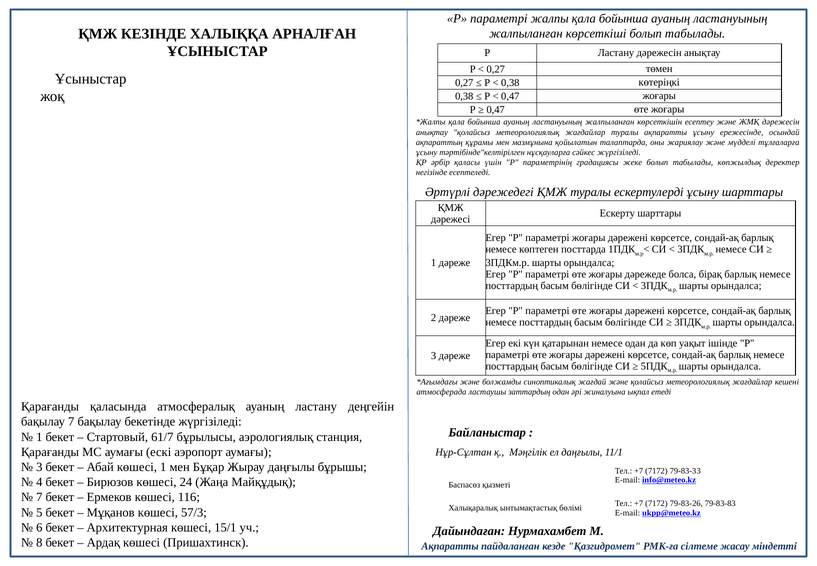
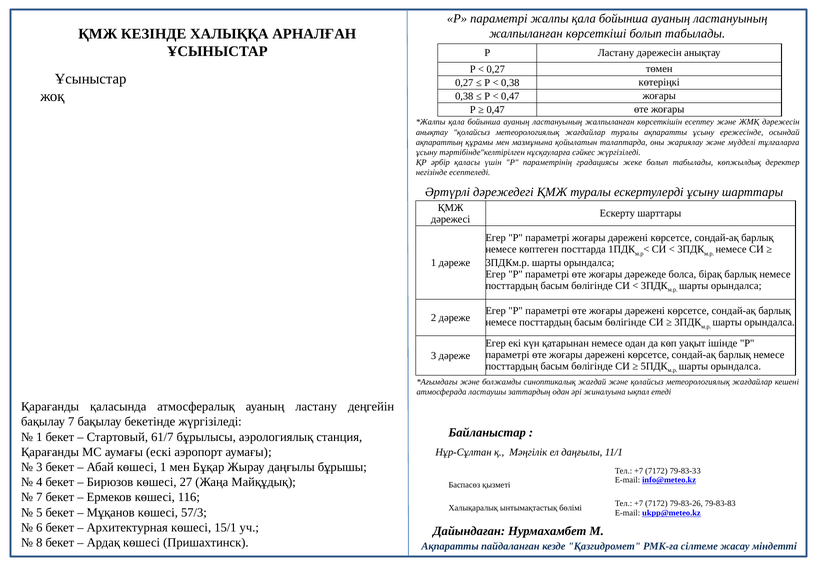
24: 24 -> 27 (186, 482)
